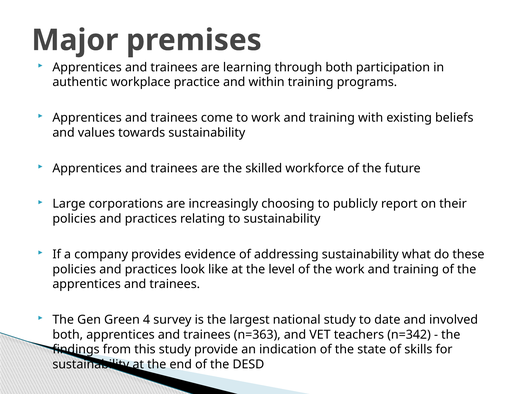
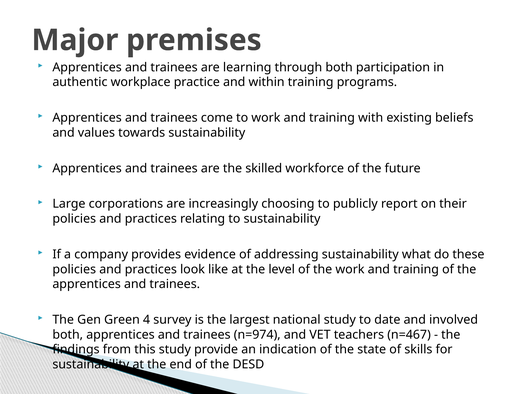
n=363: n=363 -> n=974 (257, 334)
n=342: n=342 -> n=467 (409, 334)
